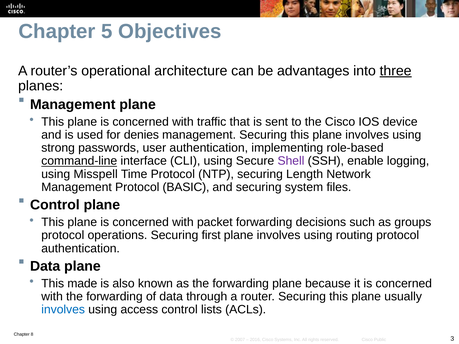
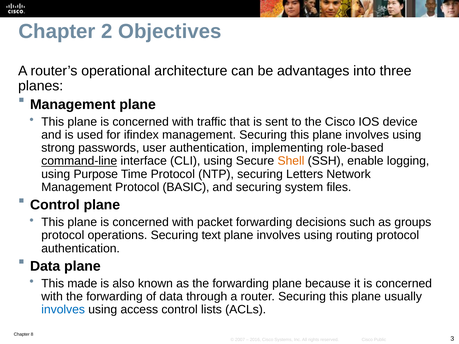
5: 5 -> 2 (107, 32)
three underline: present -> none (396, 71)
denies: denies -> ifindex (141, 135)
Shell colour: purple -> orange (291, 161)
Misspell: Misspell -> Purpose (96, 174)
Length: Length -> Letters (305, 174)
first: first -> text (211, 235)
